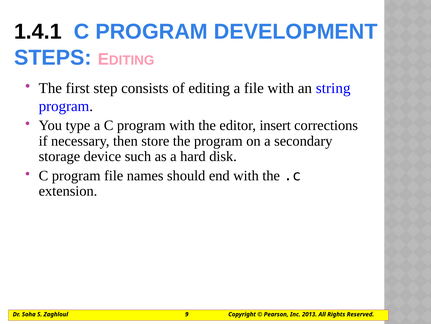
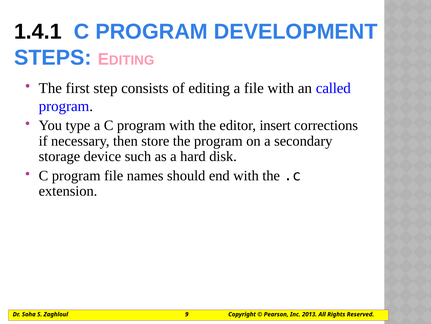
string: string -> called (333, 88)
